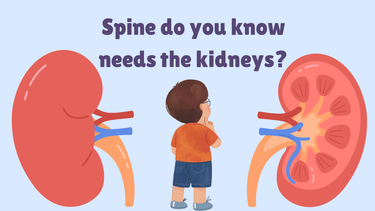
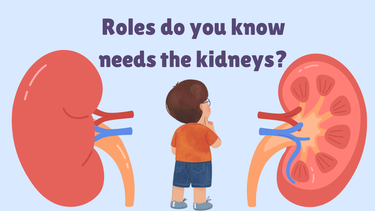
Spine: Spine -> Roles (129, 27)
